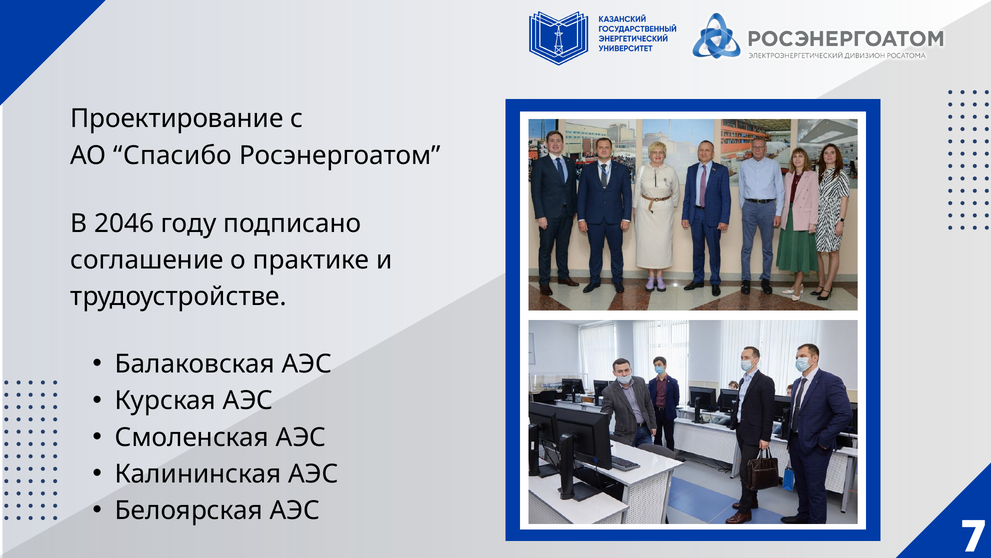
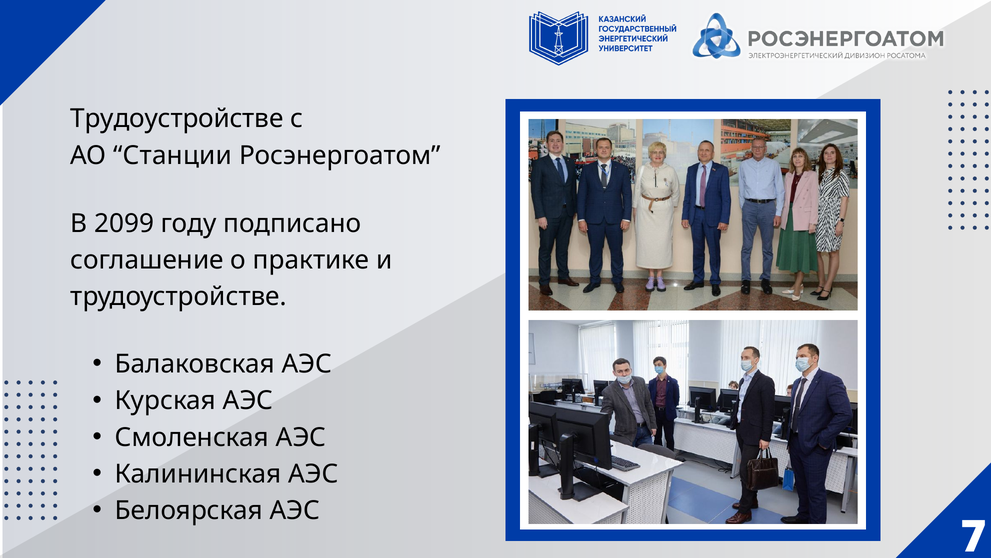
Проектирование: Проектирование -> Трудоустройстве (177, 119)
Спасибо: Спасибо -> Станции (173, 155)
2046: 2046 -> 2099 (124, 223)
